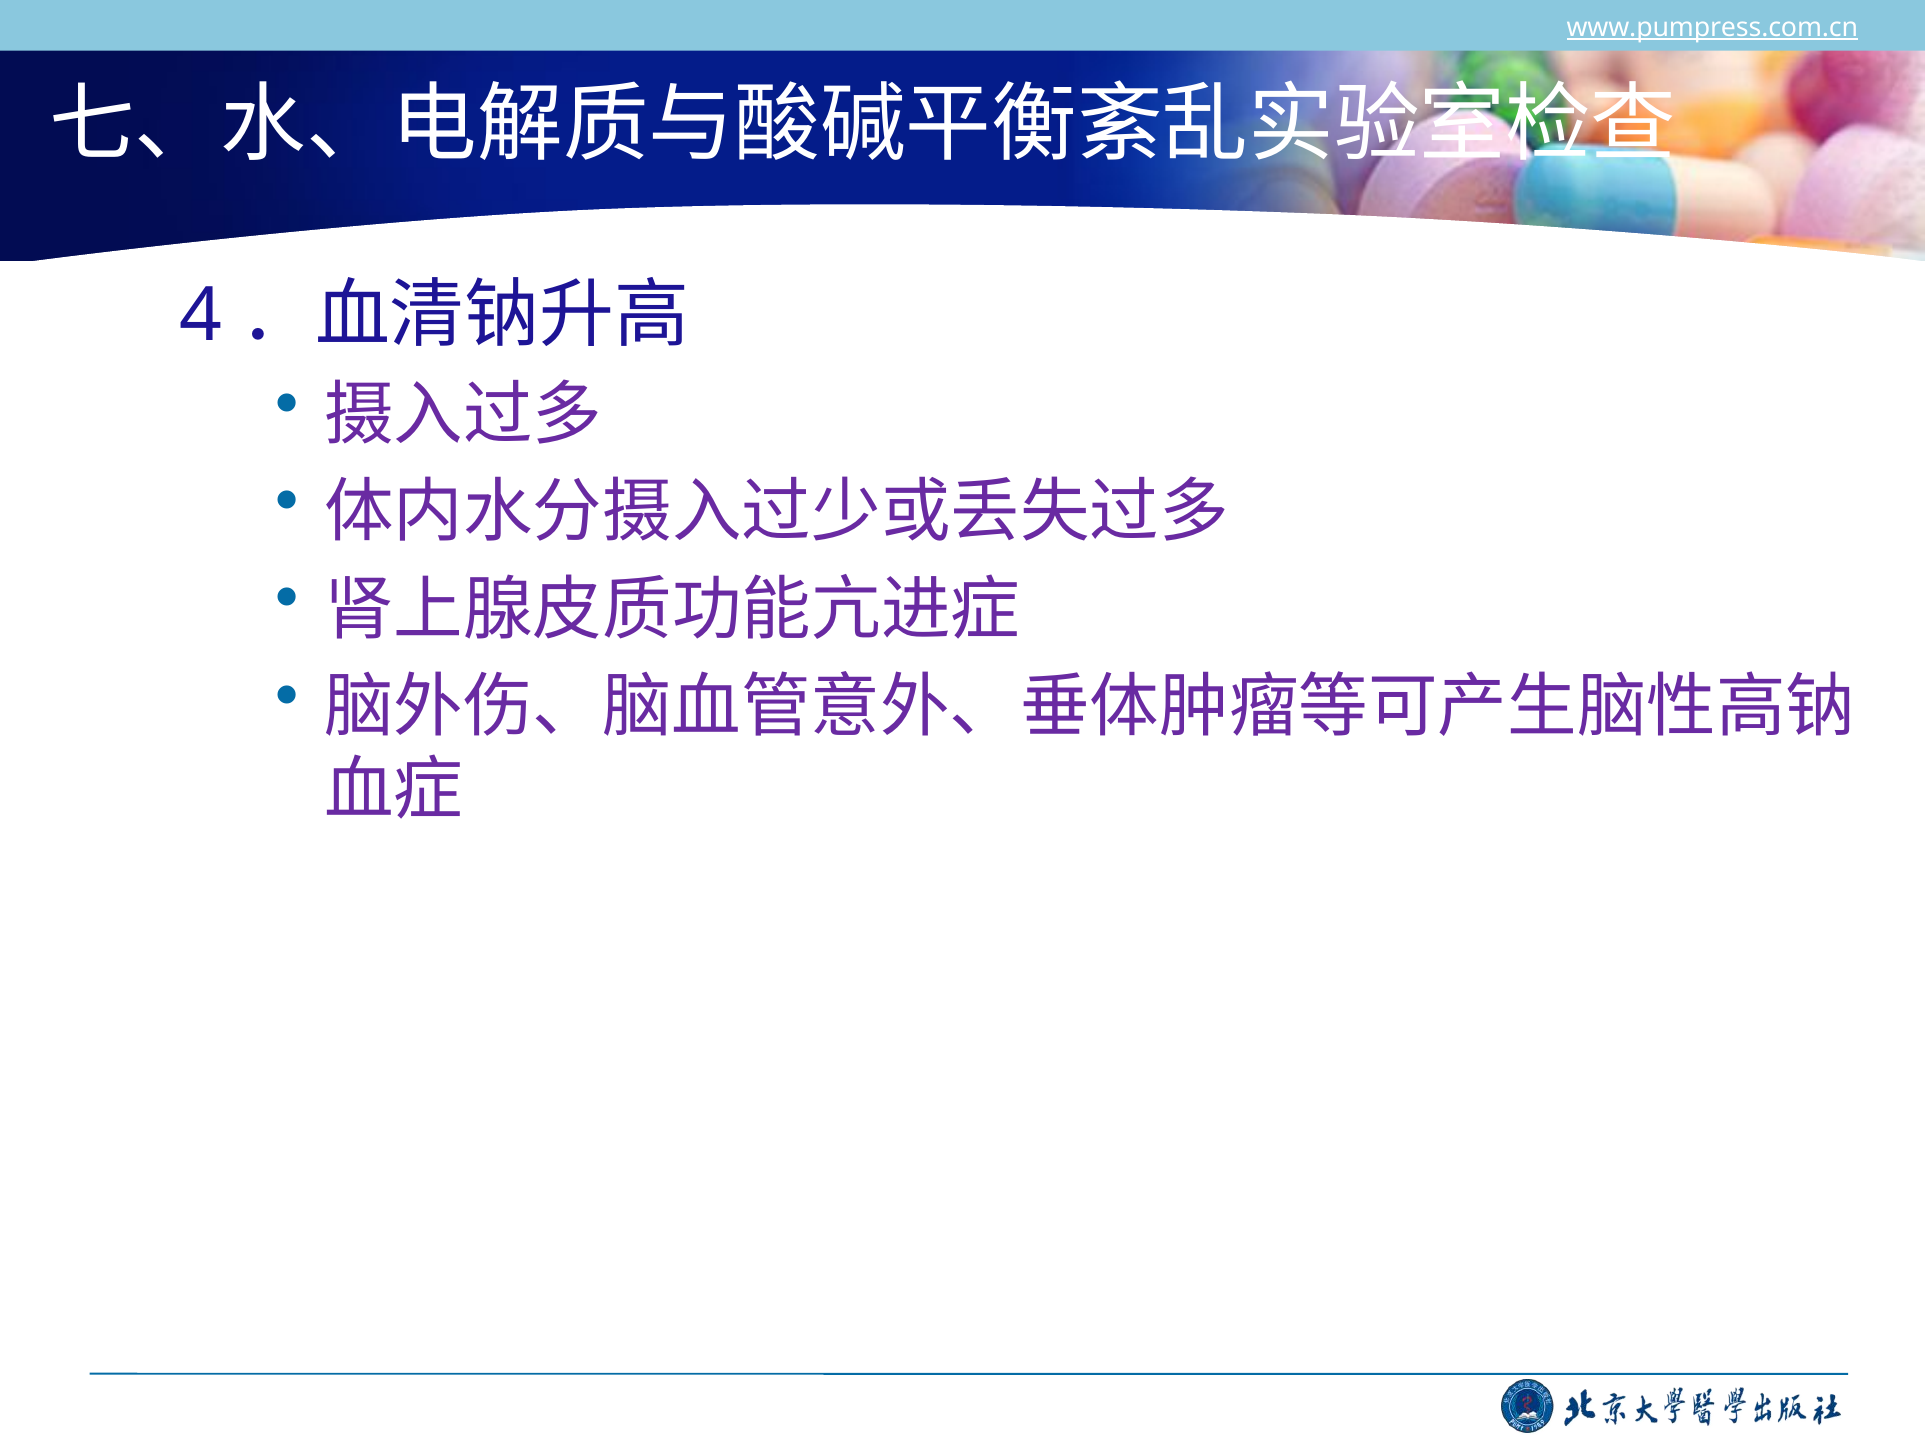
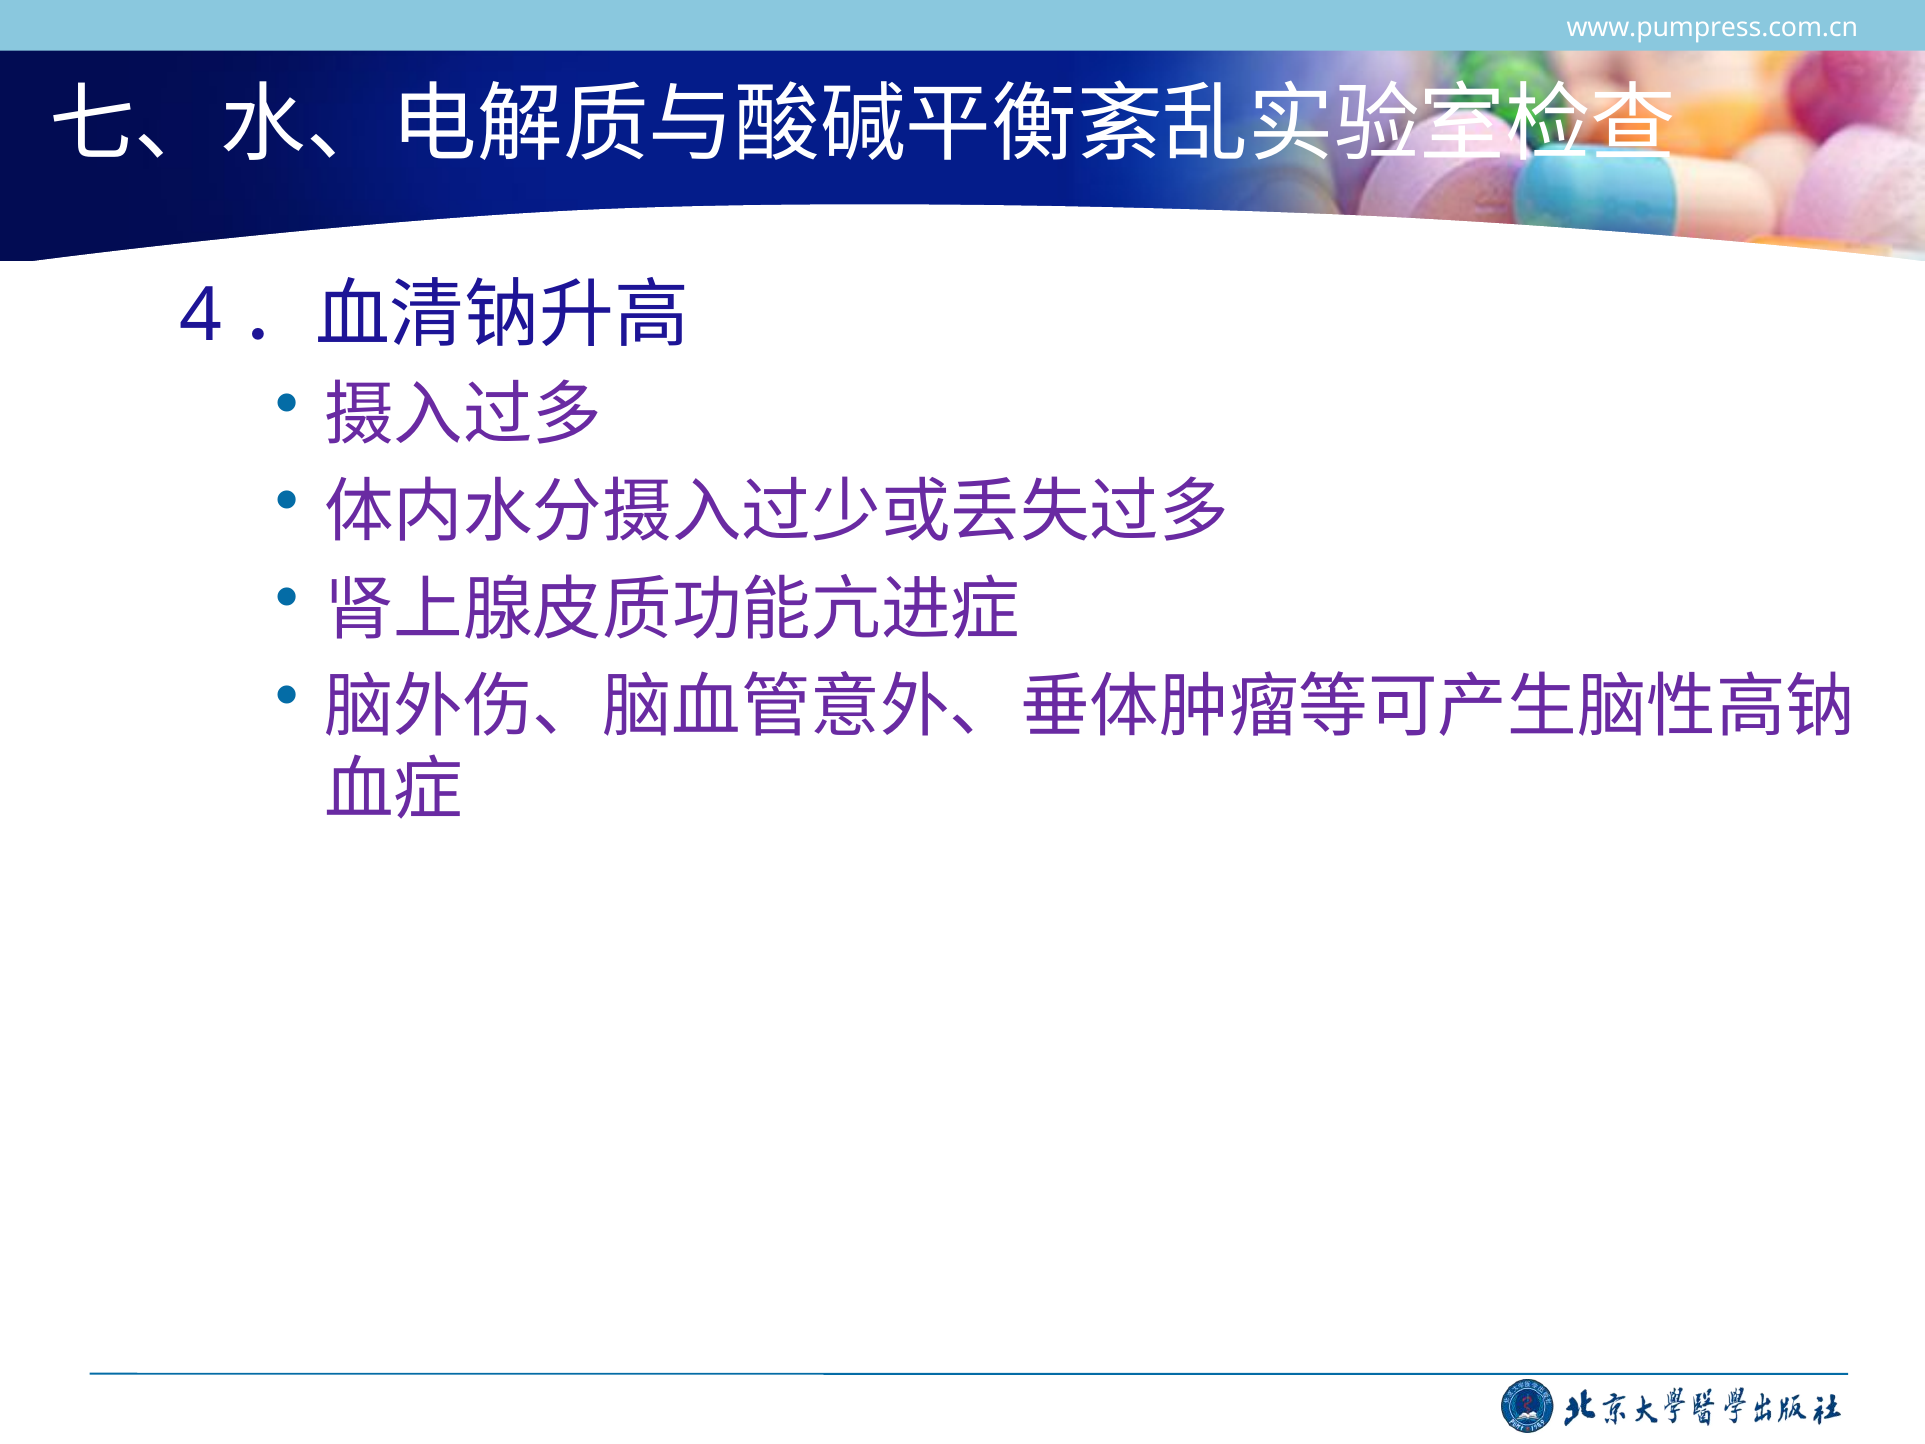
www.pumpress.com.cn underline: present -> none (1712, 28)
